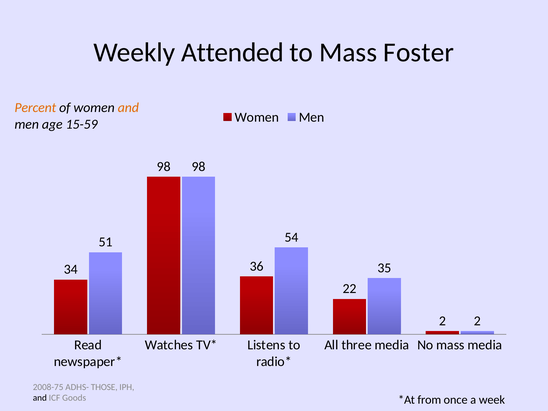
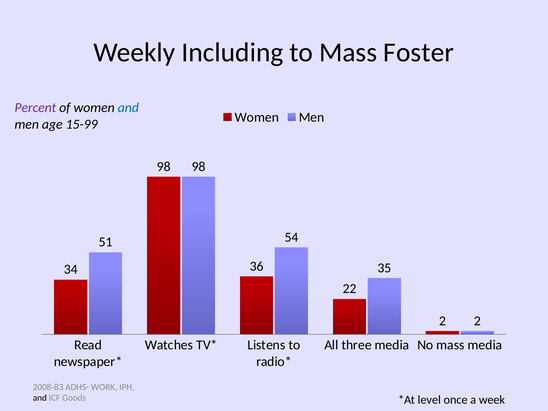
Attended: Attended -> Including (232, 53)
Percent colour: orange -> purple (35, 108)
and colour: orange -> blue (128, 108)
15-59: 15-59 -> 15-99 (82, 124)
2008-75: 2008-75 -> 2008-83 (48, 387)
THOSE: THOSE -> WORK (104, 387)
from: from -> level (429, 400)
